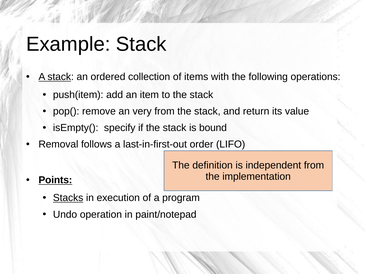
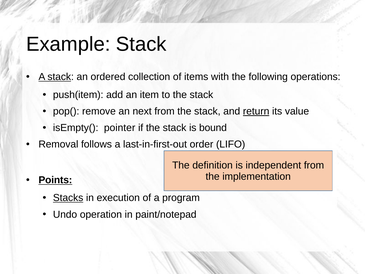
very: very -> next (142, 111)
return underline: none -> present (256, 111)
specify: specify -> pointer (120, 128)
